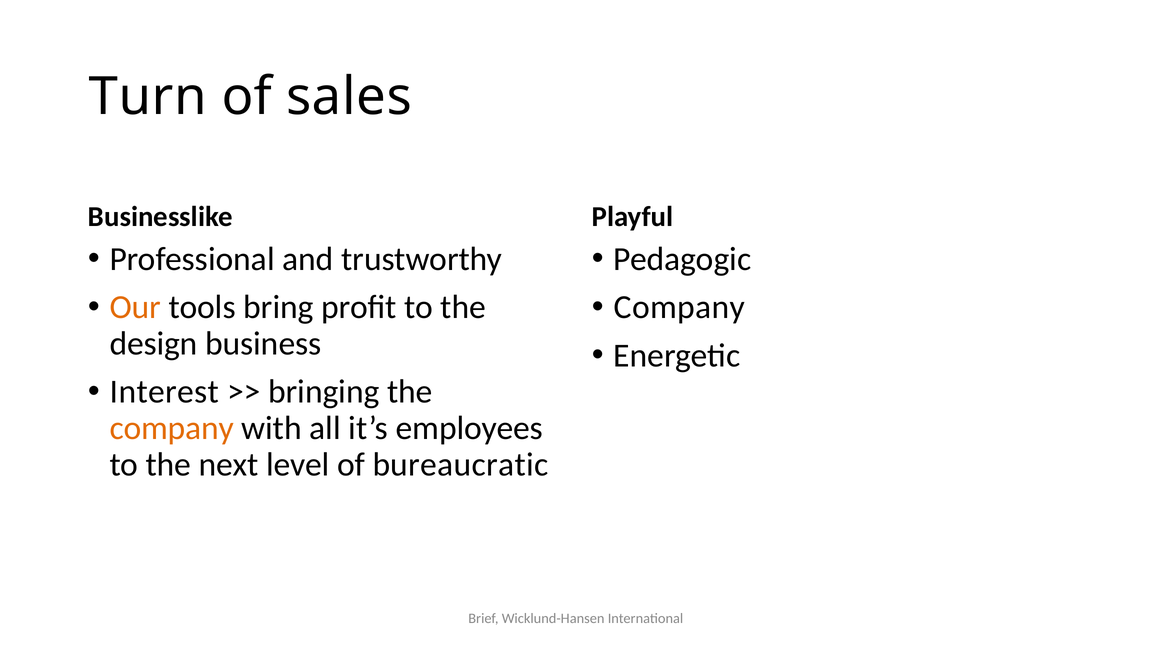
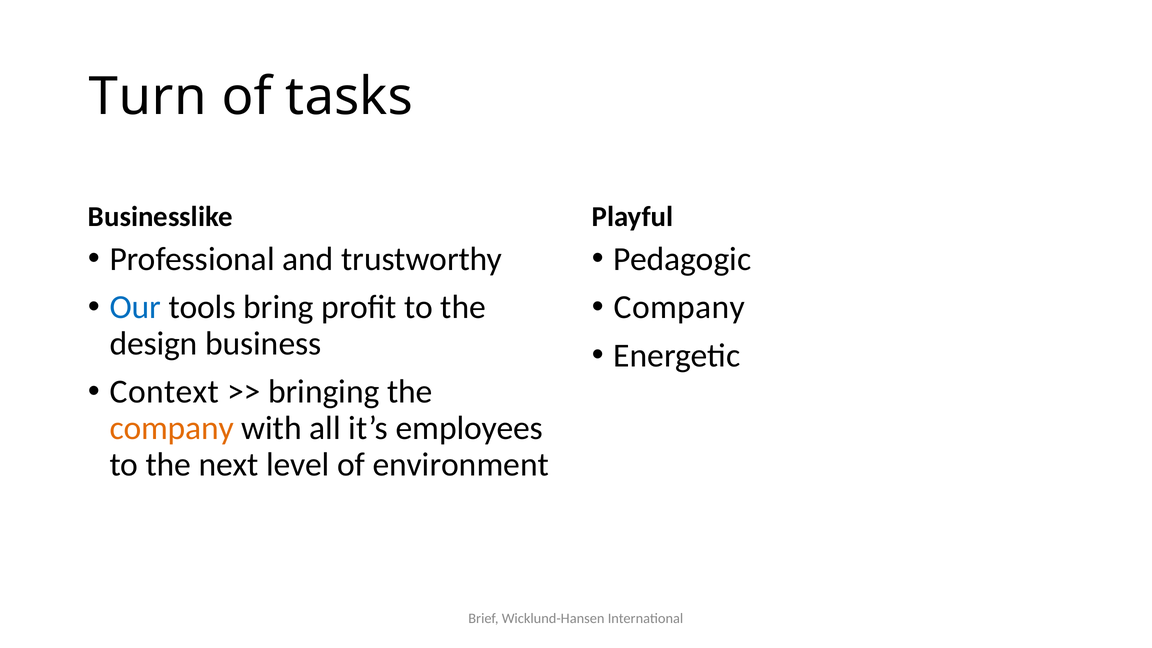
sales: sales -> tasks (349, 97)
Our colour: orange -> blue (135, 307)
Interest: Interest -> Context (164, 392)
bureaucratic: bureaucratic -> environment (461, 464)
